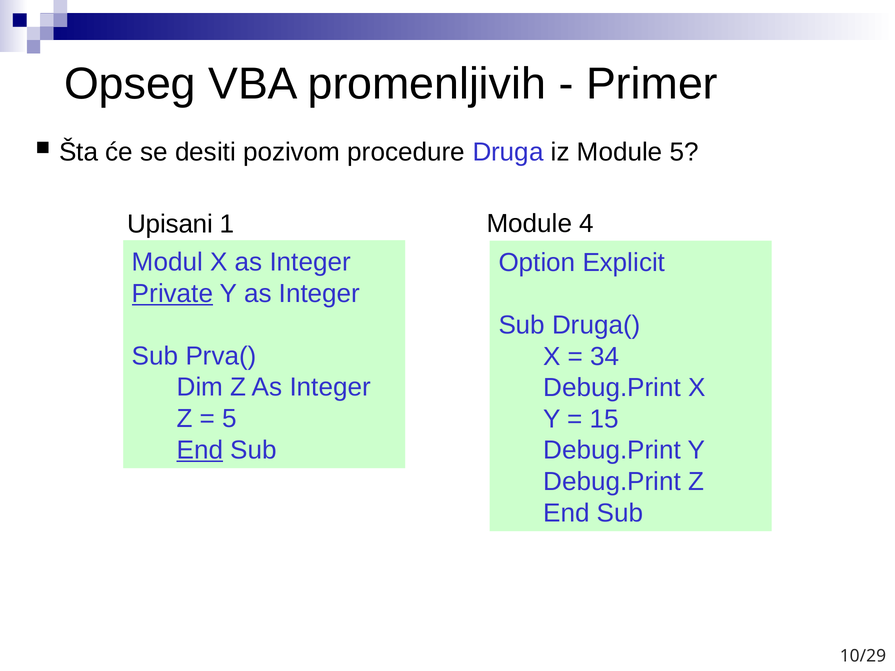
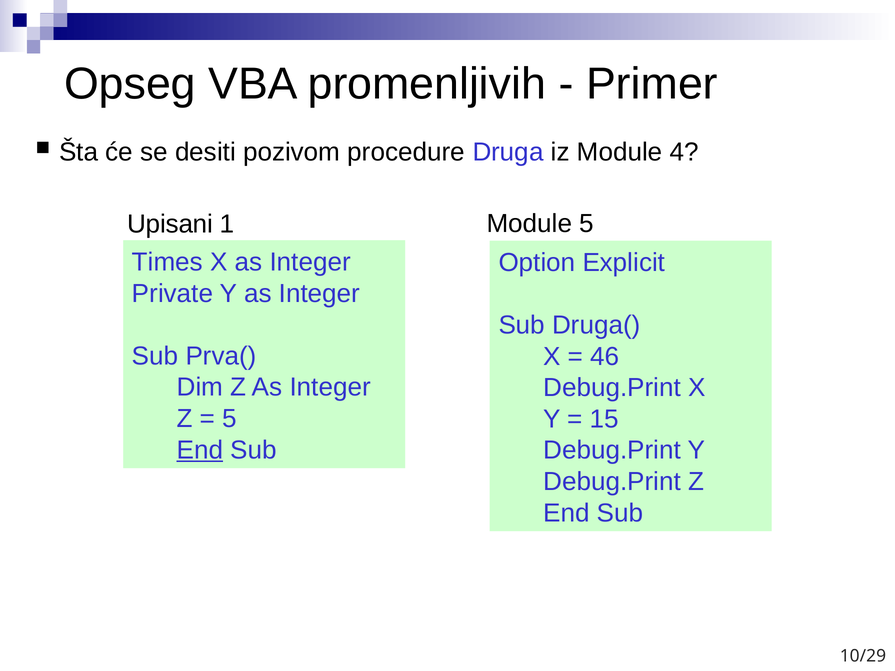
Module 5: 5 -> 4 (684, 152)
Module 4: 4 -> 5 (587, 224)
Modul: Modul -> Times (168, 262)
Private underline: present -> none (173, 293)
34: 34 -> 46 (605, 357)
